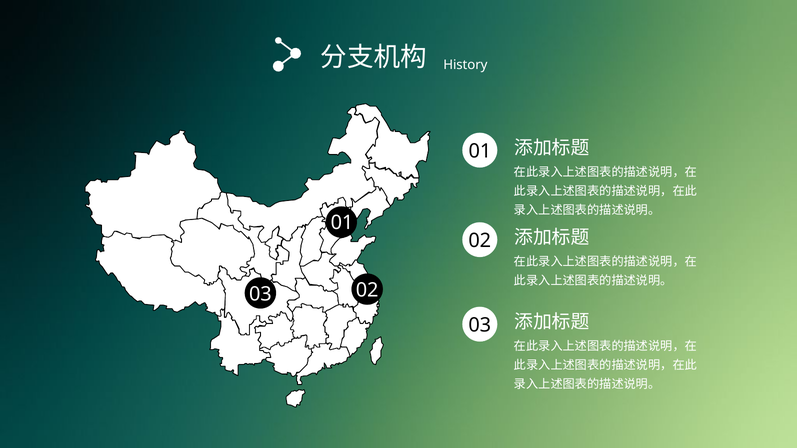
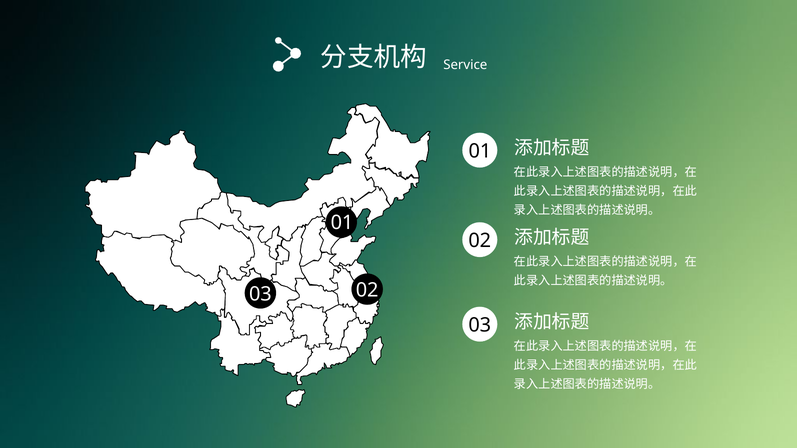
History: History -> Service (465, 65)
